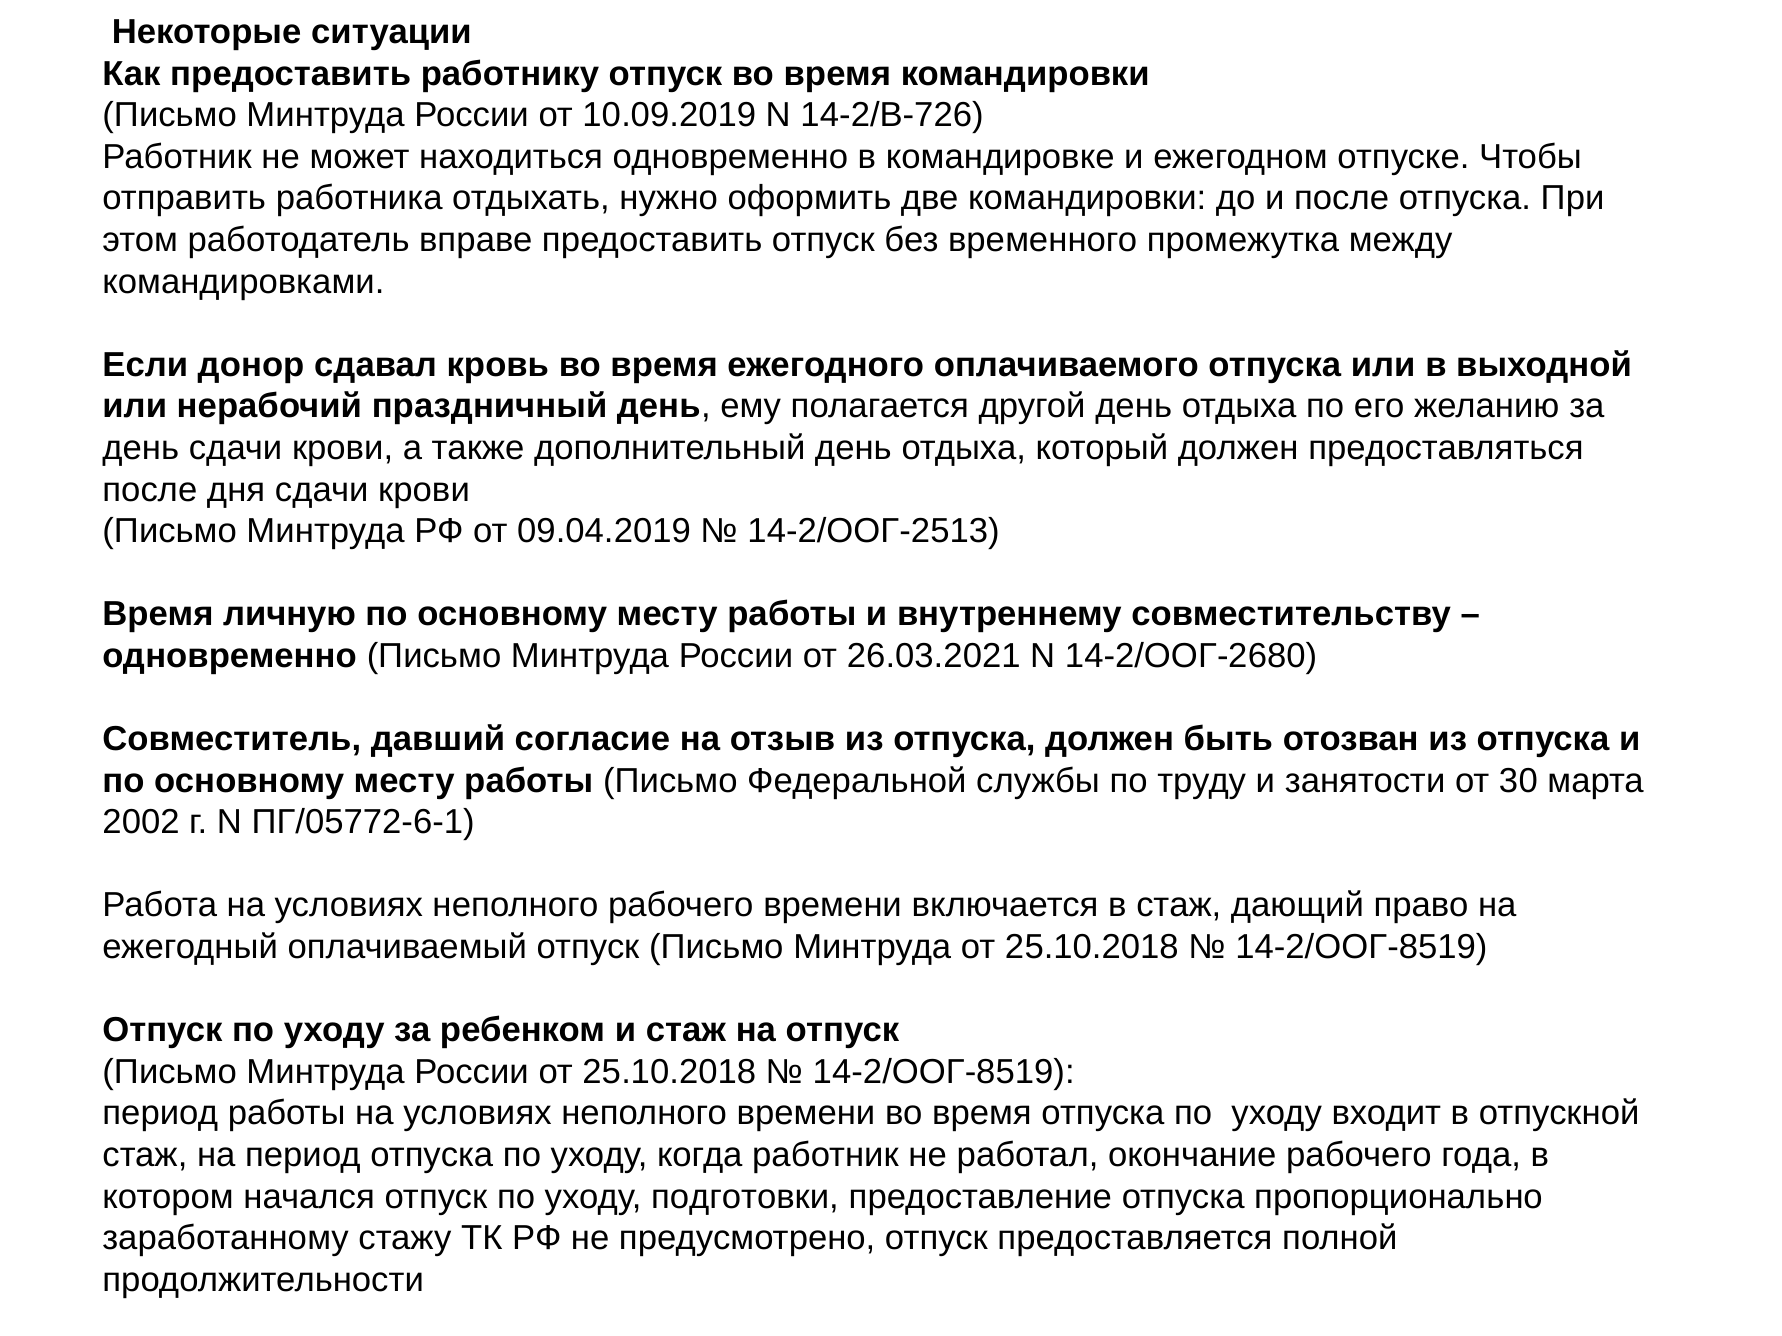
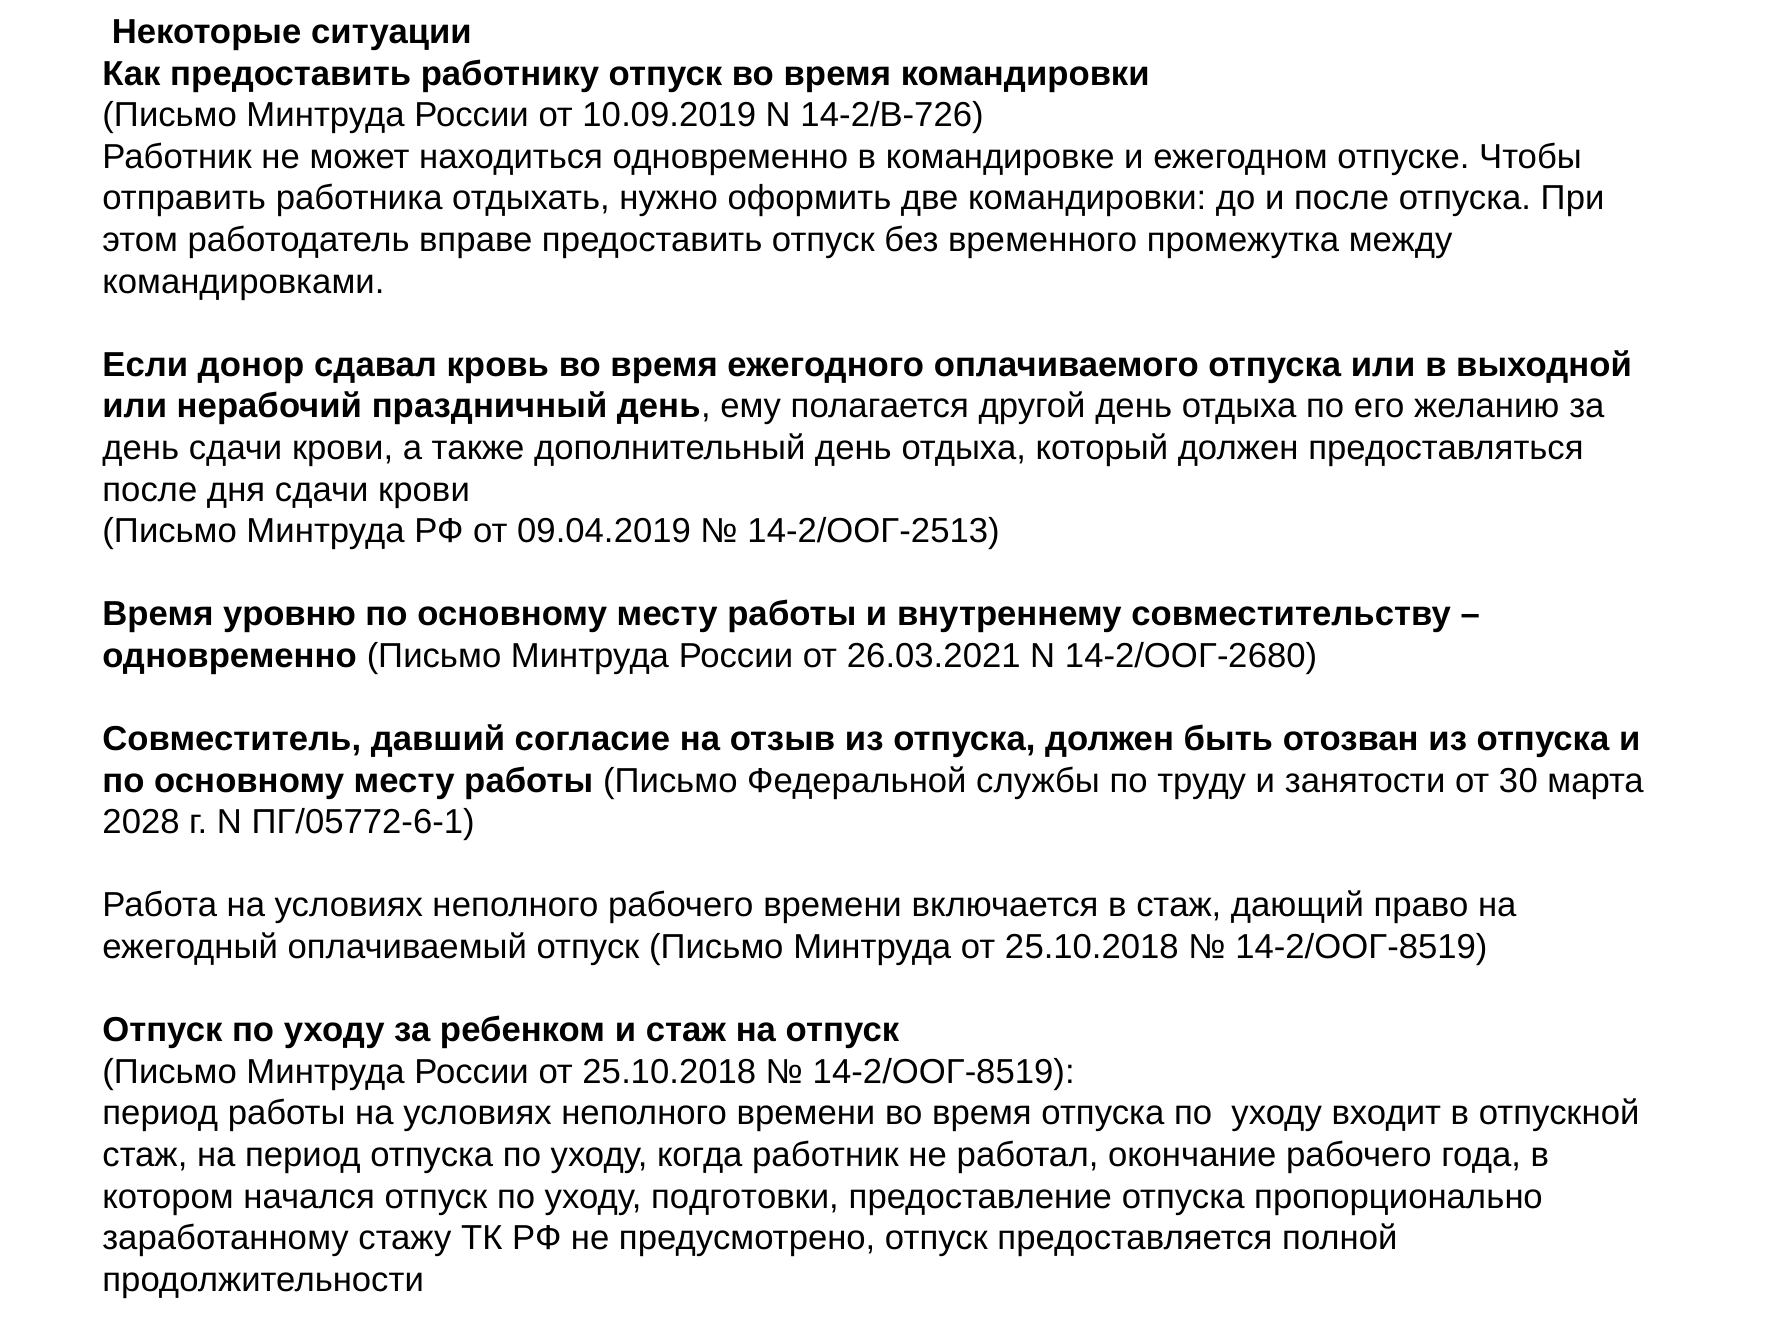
личную: личную -> уровню (290, 615)
2002: 2002 -> 2028 (141, 823)
